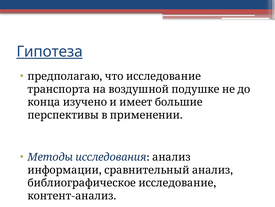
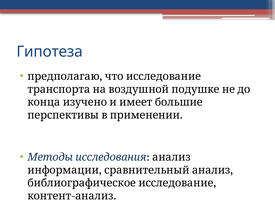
Гипотеза underline: present -> none (50, 51)
